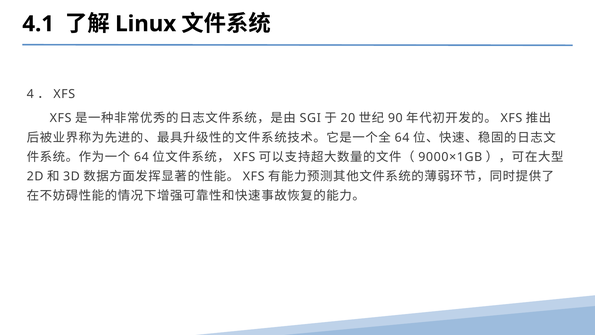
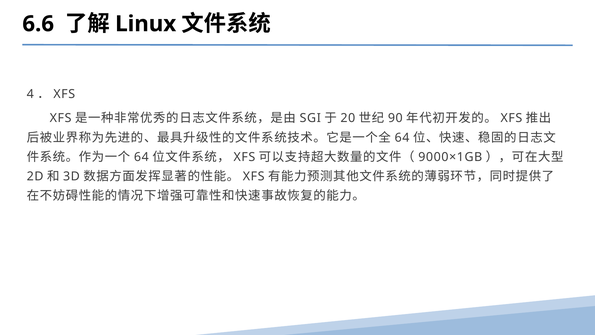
4.1: 4.1 -> 6.6 (38, 24)
